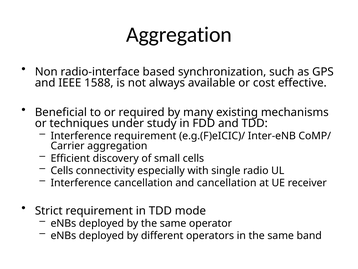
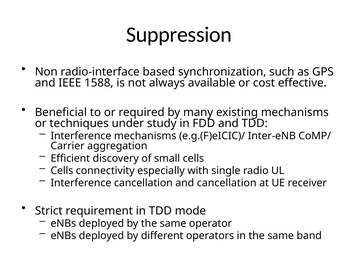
Aggregation: Aggregation -> Suppression (179, 35)
Interference requirement: requirement -> mechanisms (145, 136)
